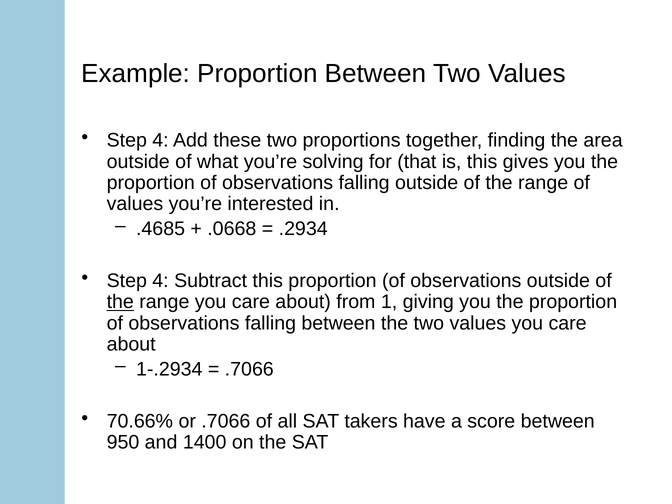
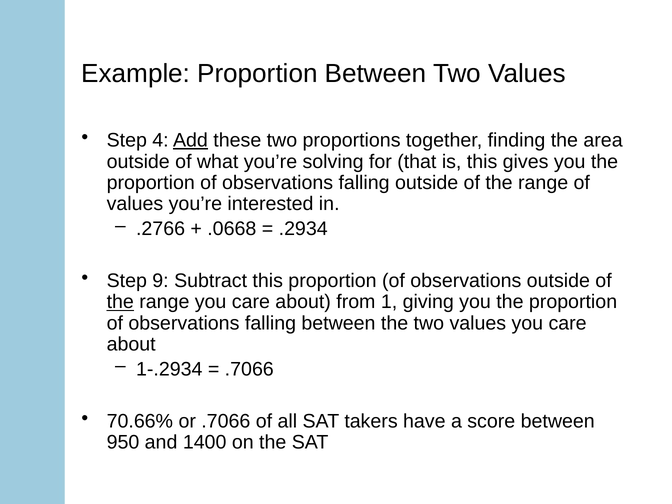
Add underline: none -> present (190, 140)
.4685: .4685 -> .2766 (161, 229)
4: 4 -> 9 (160, 281)
